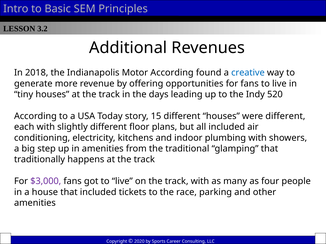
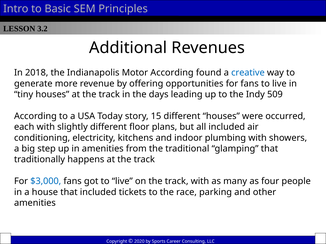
520: 520 -> 509 (275, 95)
were different: different -> occurred (285, 116)
$3,000 colour: purple -> blue (46, 182)
